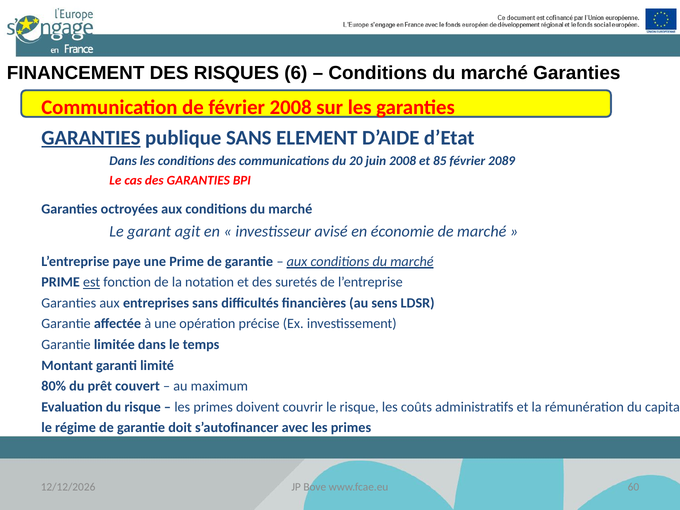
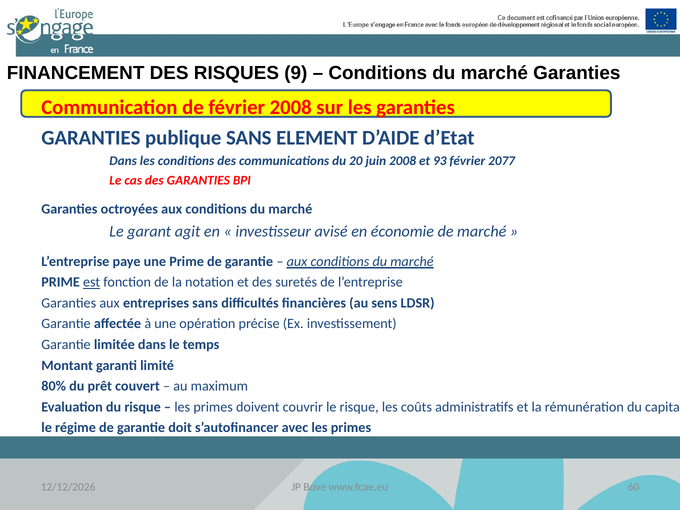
6: 6 -> 9 (296, 73)
GARANTIES underline: present -> none (91, 138)
85: 85 -> 93 (440, 161)
2089: 2089 -> 2077 (502, 161)
